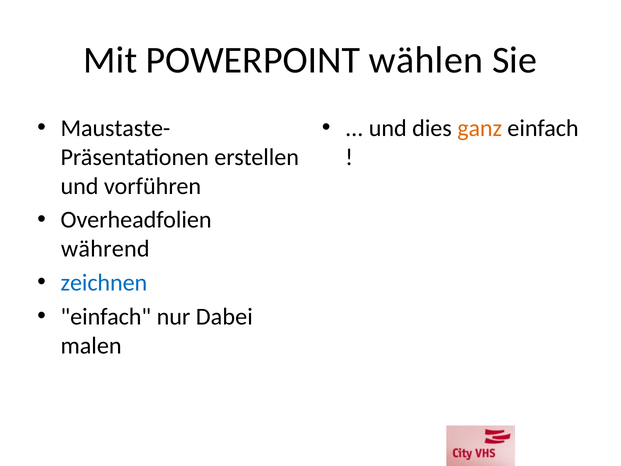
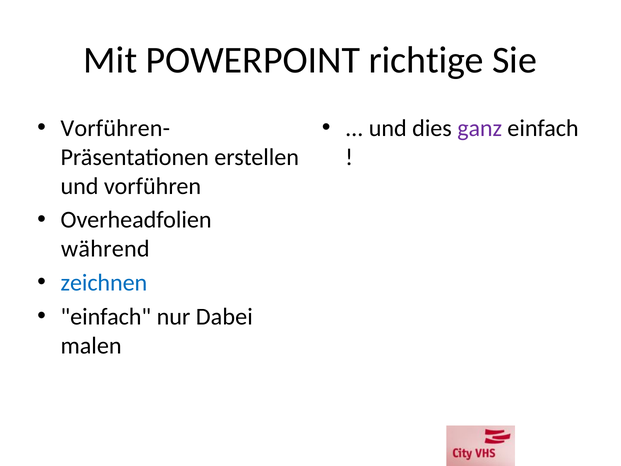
wählen: wählen -> richtige (426, 60)
Maustaste-: Maustaste- -> Vorführen- (115, 128)
ganz colour: orange -> purple (480, 128)
